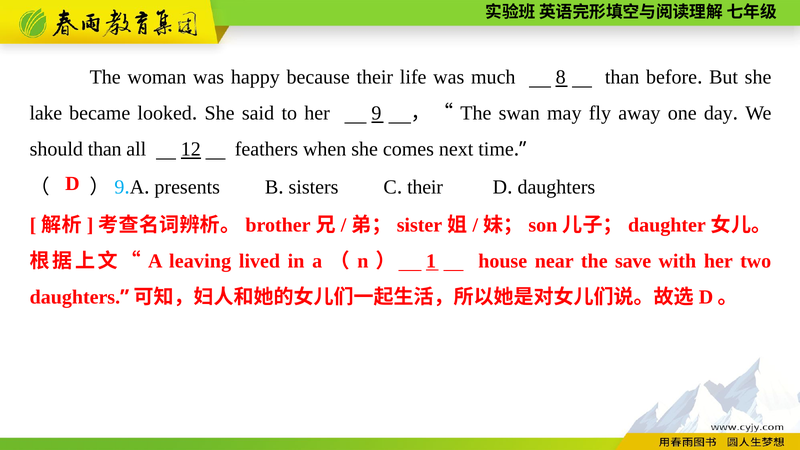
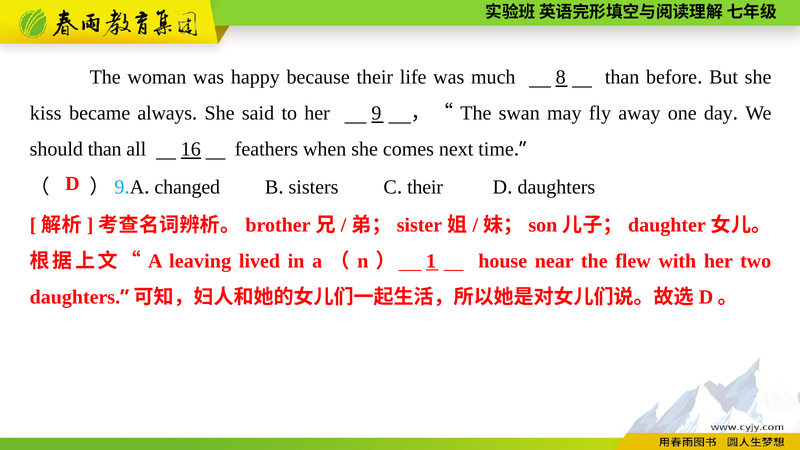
lake: lake -> kiss (46, 113)
looked: looked -> always (165, 113)
12: 12 -> 16 (191, 149)
presents: presents -> changed (187, 187)
save: save -> flew (633, 261)
